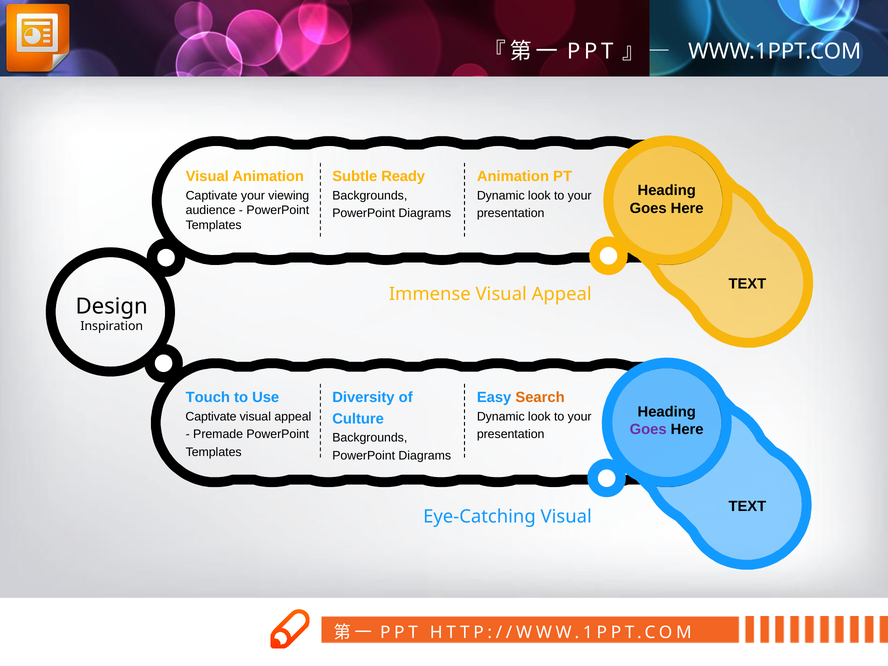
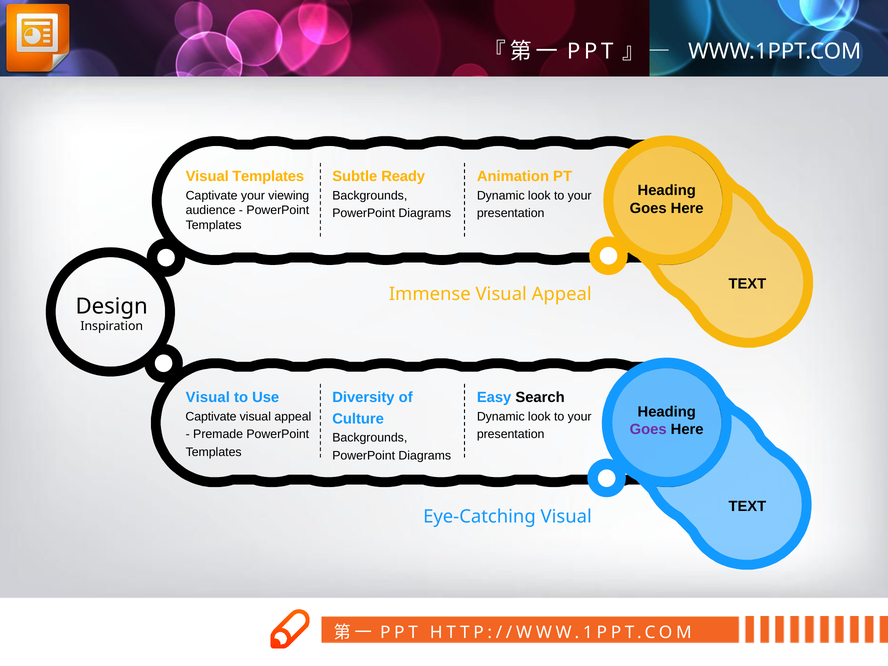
Visual Animation: Animation -> Templates (268, 176)
Touch: Touch -> Visual (208, 397)
Search colour: orange -> black (540, 397)
